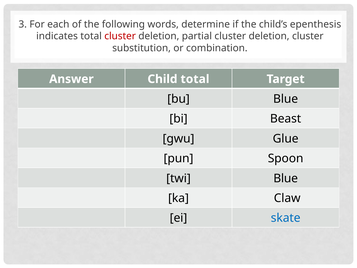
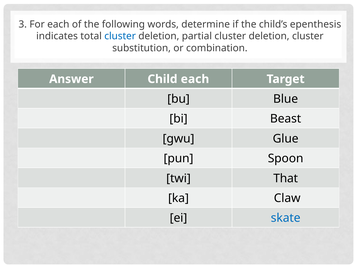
cluster colour: red -> blue (120, 36)
Child total: total -> each (195, 79)
Blue: Blue -> That (286, 178)
